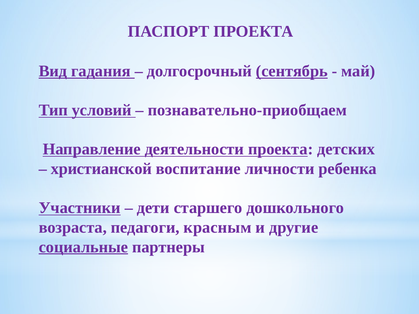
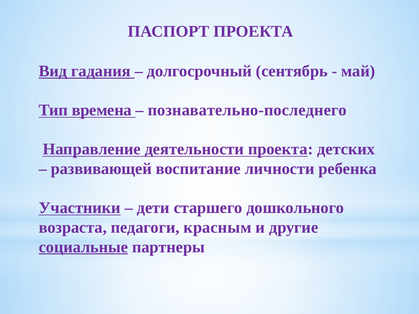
сентябрь underline: present -> none (292, 71)
условий: условий -> времена (102, 110)
познавательно-приобщаем: познавательно-приобщаем -> познавательно-последнего (247, 110)
христианской: христианской -> развивающей (101, 169)
